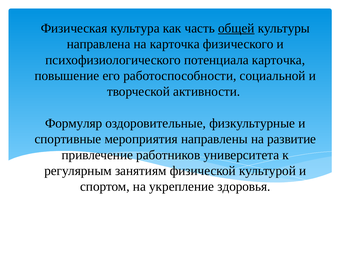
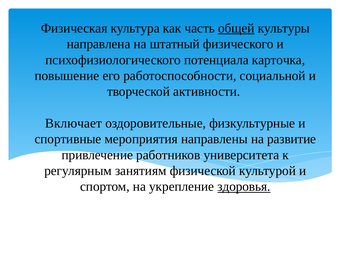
на карточка: карточка -> штатный (175, 44)
Формуляр: Формуляр -> Включает (74, 123)
здоровья underline: none -> present (244, 187)
